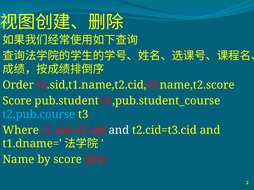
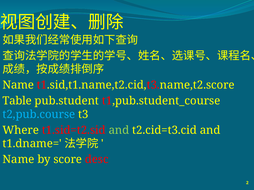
Order: Order -> Name (18, 85)
Score: Score -> Table (17, 101)
and colour: white -> light green (119, 130)
